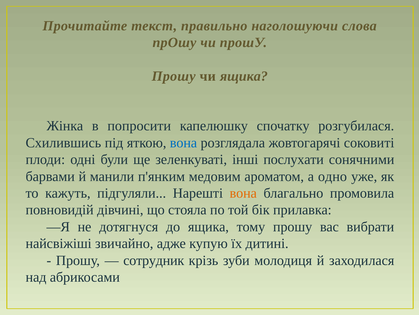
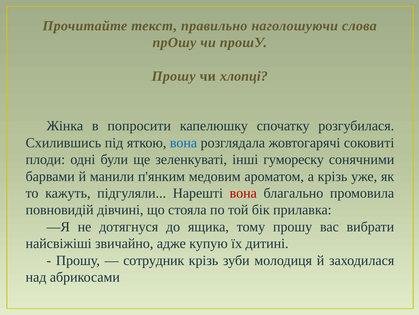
чи ящика: ящика -> хлопці (244, 76)
послухати: послухати -> гумореску (294, 159)
а одно: одно -> крізь (333, 176)
вона colour: orange -> red (243, 193)
